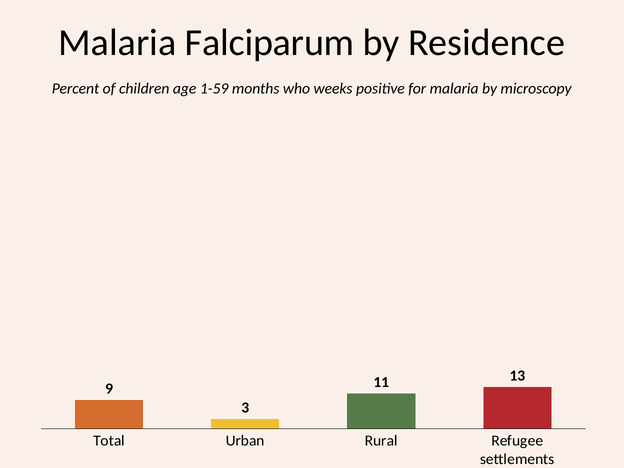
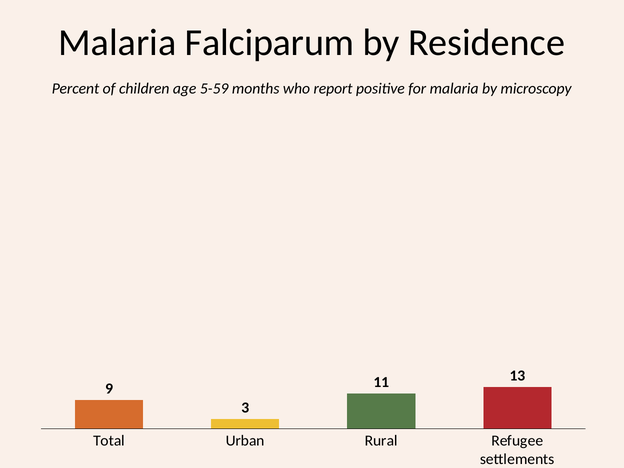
1-59: 1-59 -> 5-59 (214, 89)
weeks: weeks -> report (333, 89)
